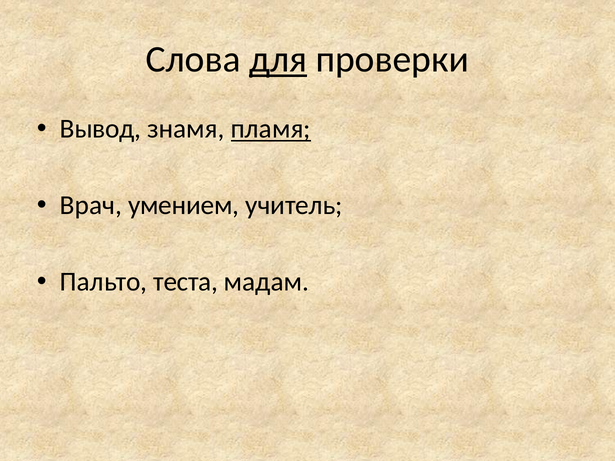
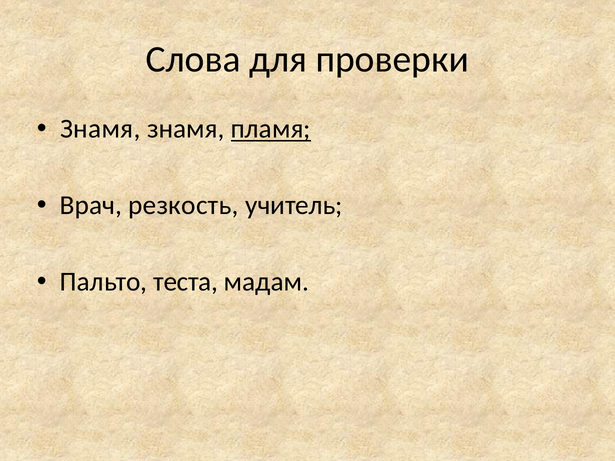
для underline: present -> none (278, 60)
Вывод: Вывод -> Знамя (100, 129)
умением: умением -> резкость (183, 206)
